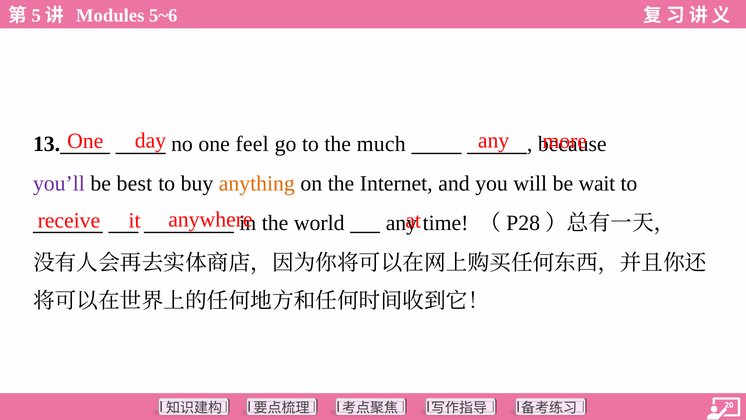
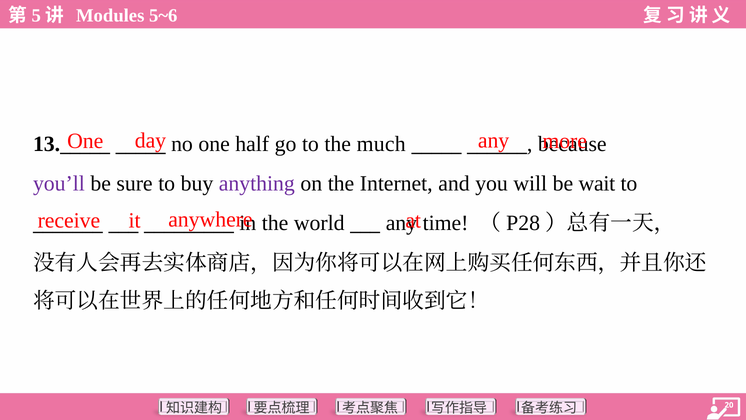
feel: feel -> half (252, 144)
best: best -> sure (135, 183)
anything colour: orange -> purple (257, 183)
